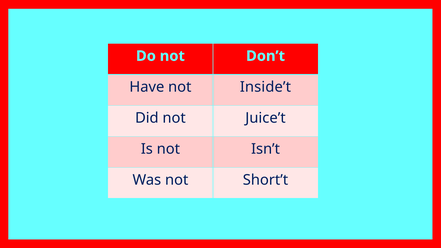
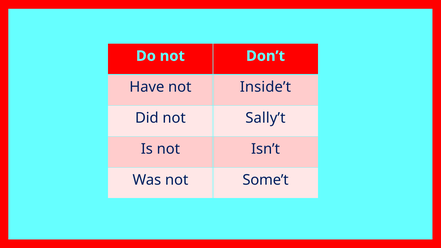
Juice’t: Juice’t -> Sally’t (265, 118)
Short’t: Short’t -> Some’t (266, 180)
